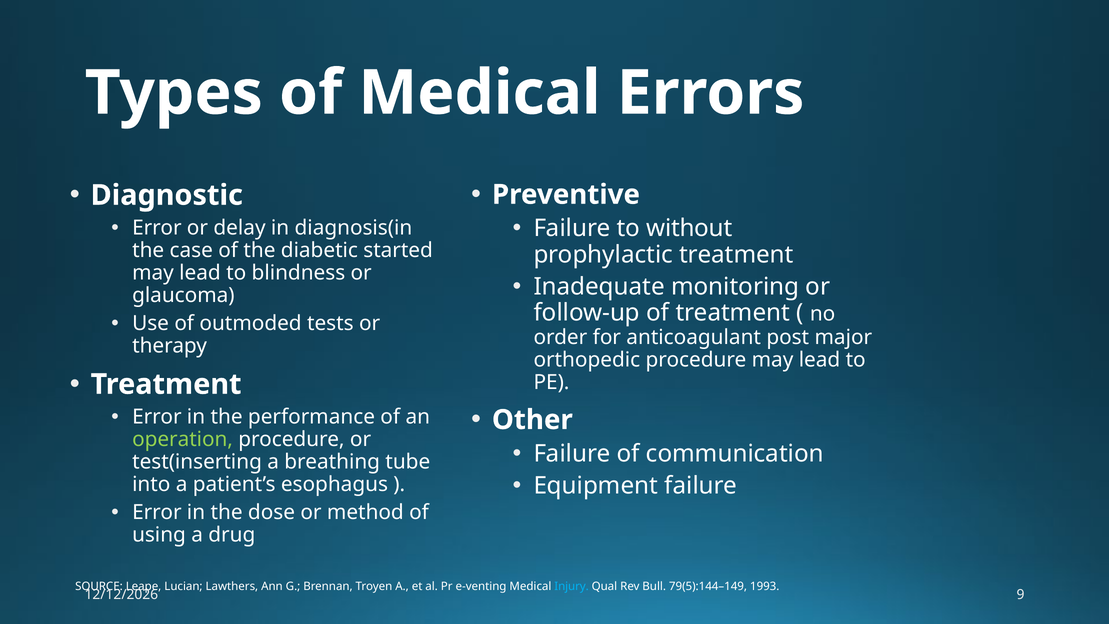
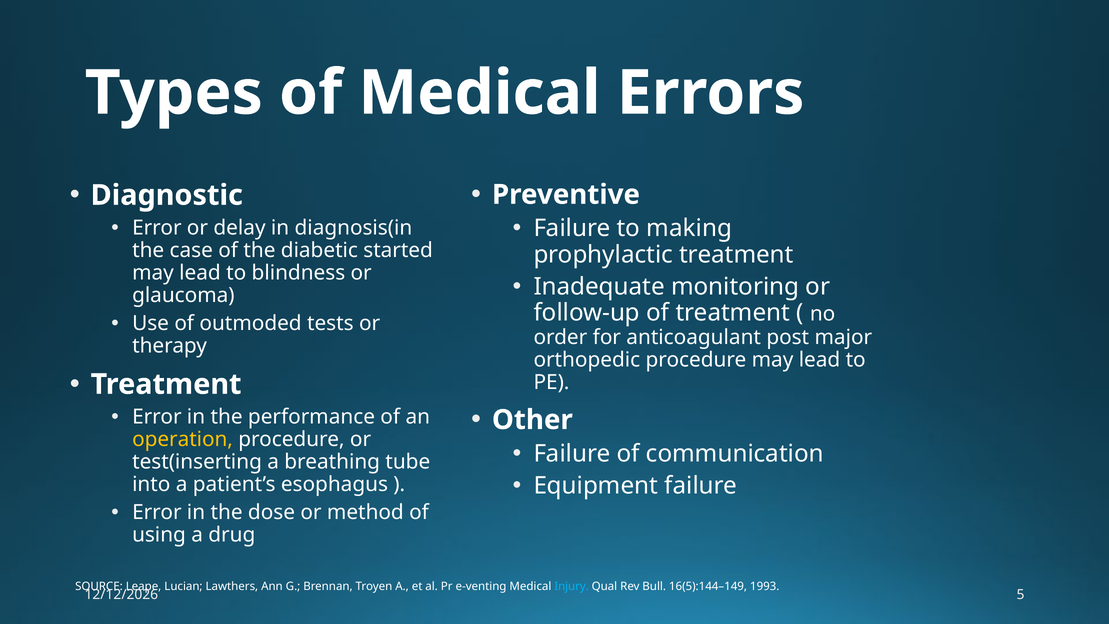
without: without -> making (689, 228)
operation colour: light green -> yellow (183, 439)
79(5):144–149: 79(5):144–149 -> 16(5):144–149 (708, 586)
9: 9 -> 5 (1020, 595)
